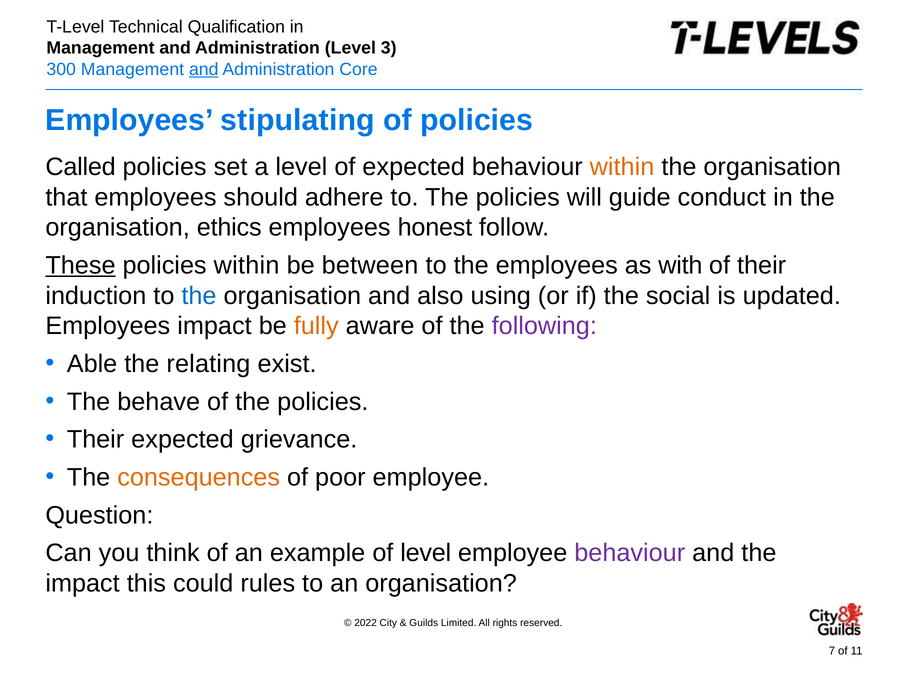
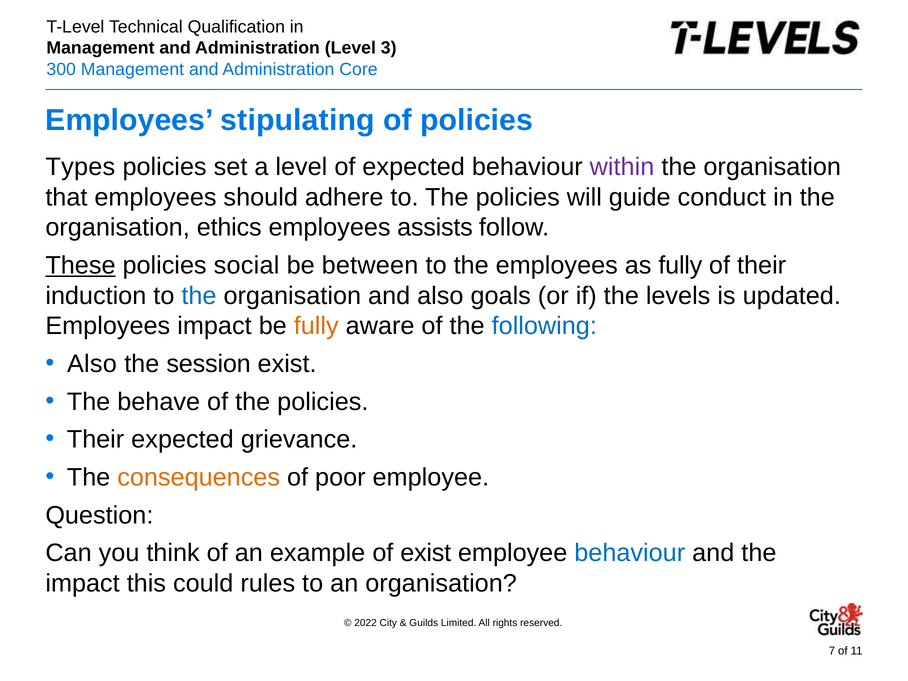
and underline: present -> none (204, 69)
Called: Called -> Types (80, 167)
within colour: orange -> purple (622, 167)
honest: honest -> assists (435, 228)
policies within: within -> social (247, 265)
as with: with -> fully (680, 265)
using: using -> goals (501, 296)
social: social -> levels (678, 296)
following colour: purple -> blue (544, 326)
Able: Able -> Also (92, 364)
relating: relating -> session (209, 364)
of level: level -> exist (426, 553)
behaviour colour: purple -> blue (630, 553)
